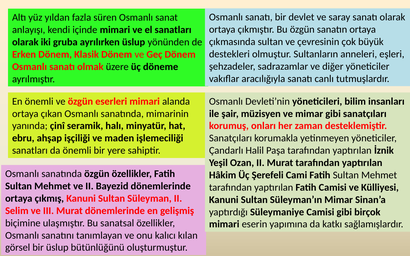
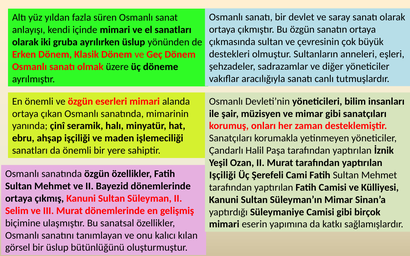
Hâkim: Hâkim -> Işçiliği (223, 175)
